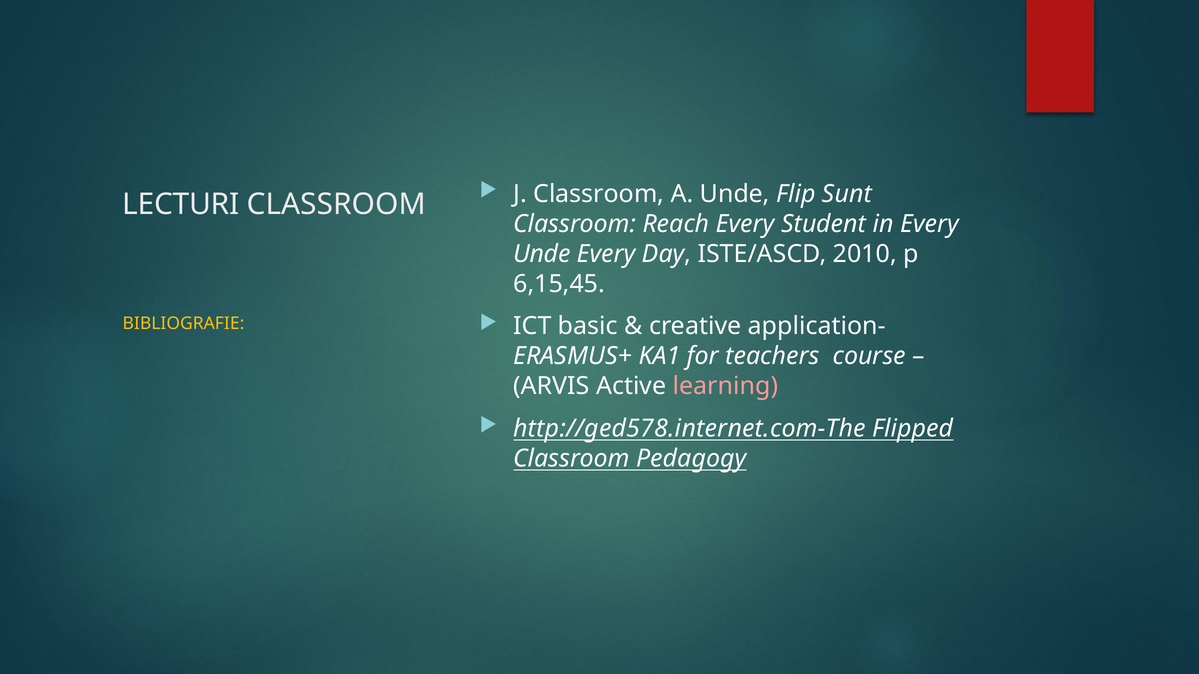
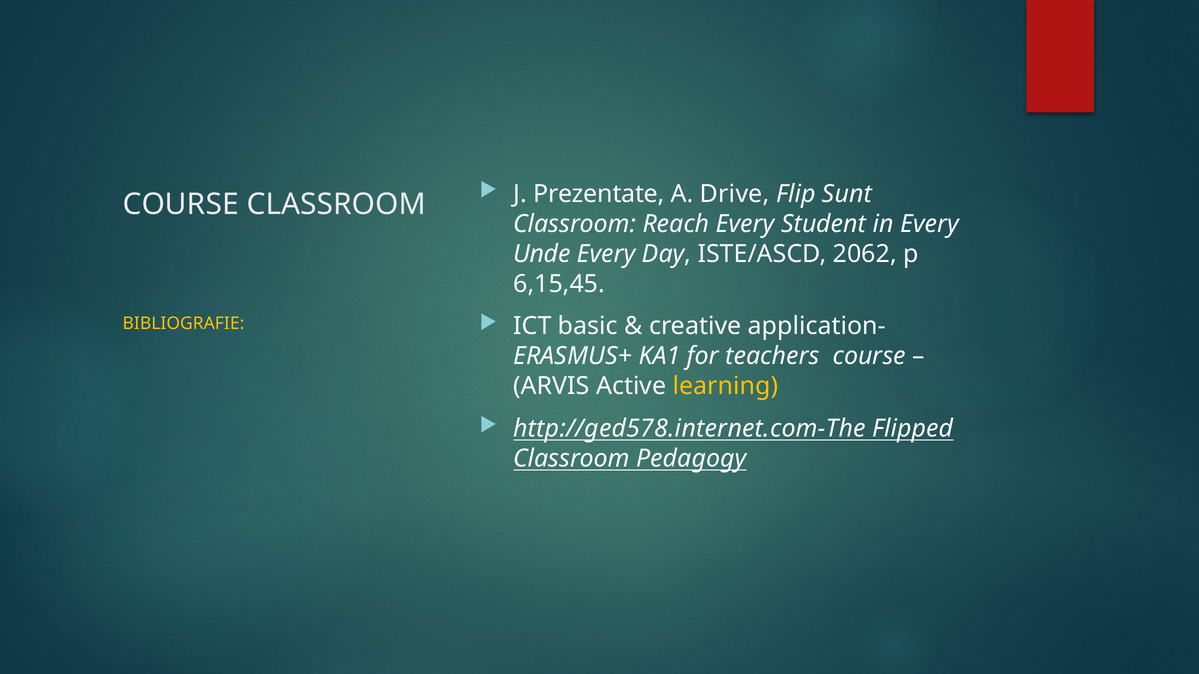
J Classroom: Classroom -> Prezentate (599, 194)
A Unde: Unde -> Drive (735, 194)
LECTURI: LECTURI -> COURSE (181, 204)
2010: 2010 -> 2062 (865, 254)
learning colour: pink -> yellow (725, 386)
